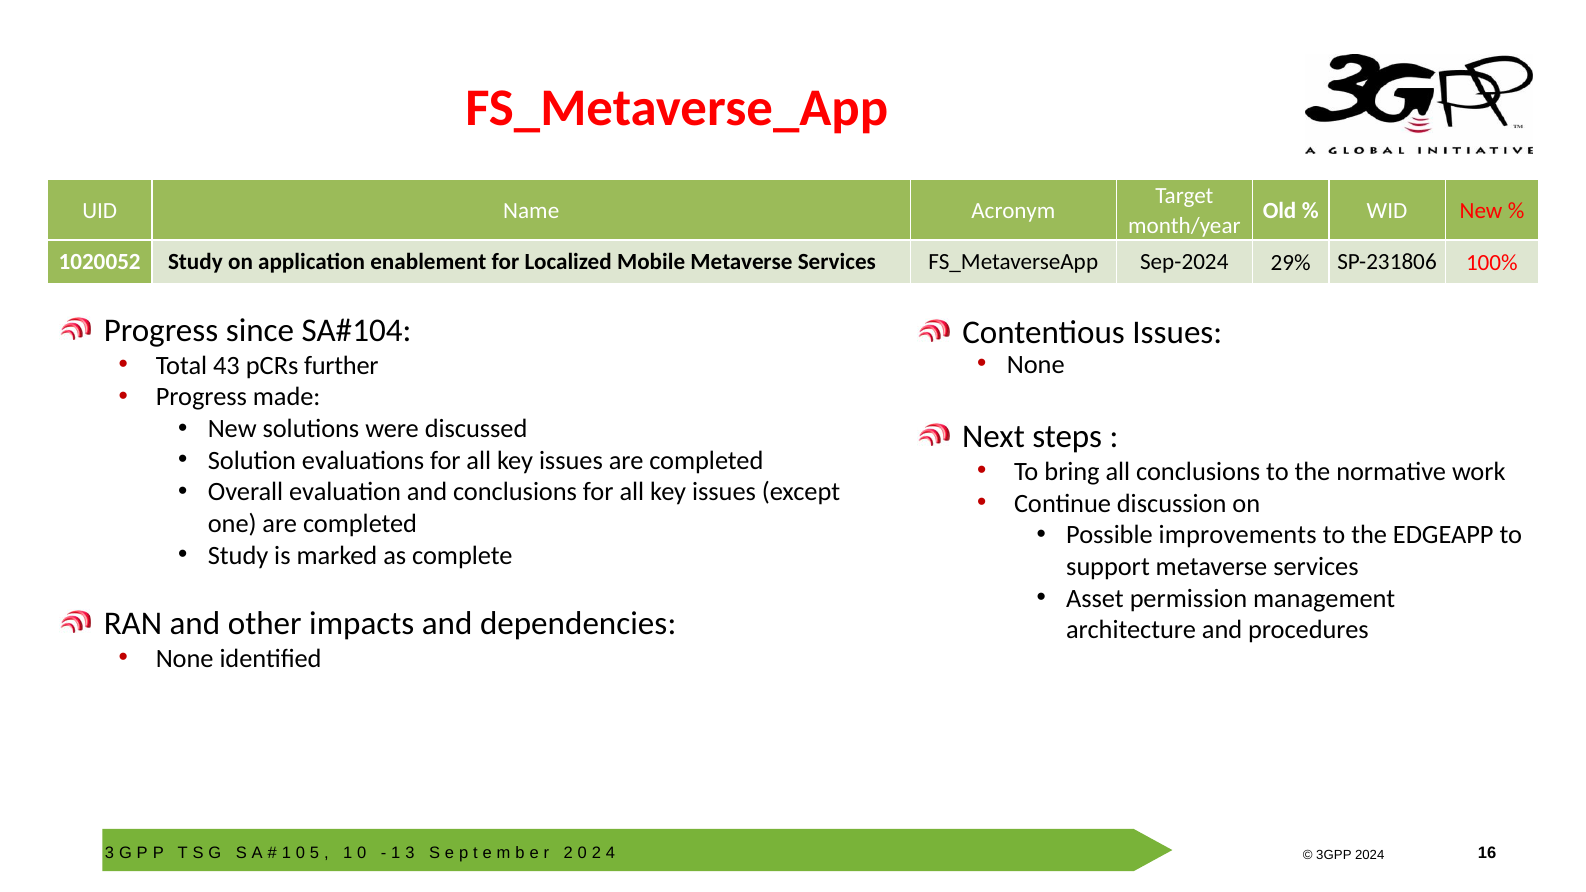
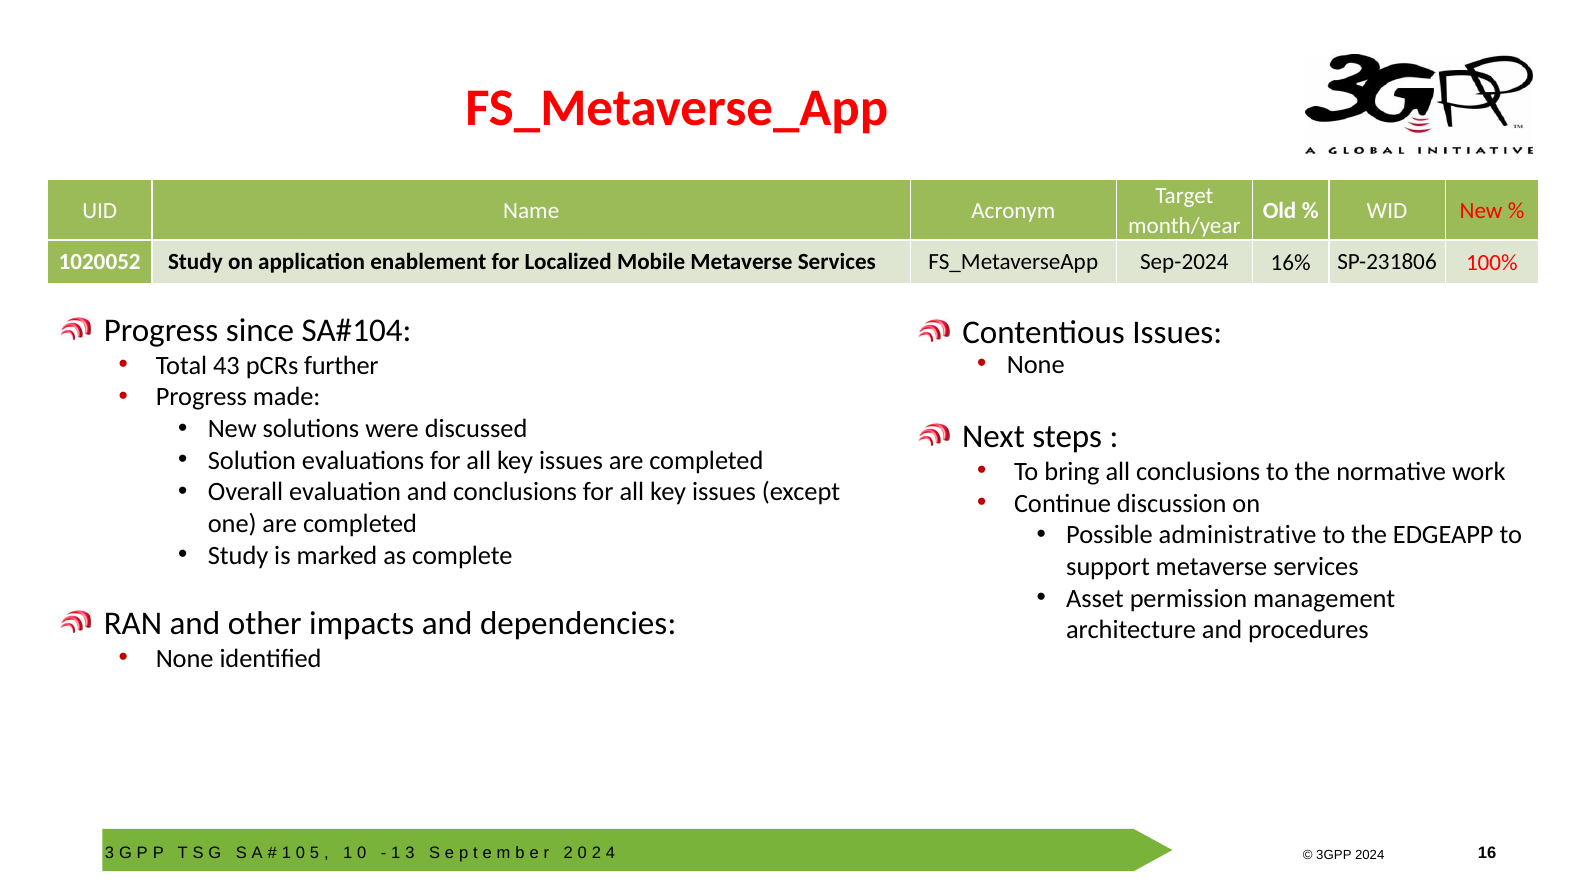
29%: 29% -> 16% (1291, 263)
improvements: improvements -> administrative (1238, 535)
